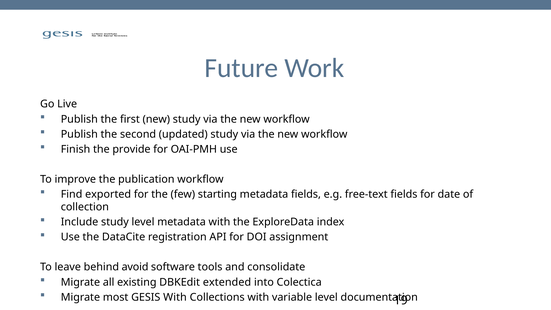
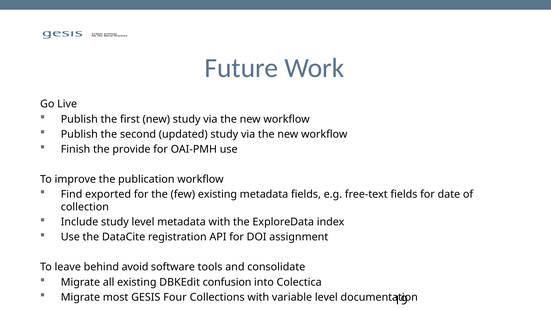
few starting: starting -> existing (217, 194)
extended: extended -> confusion (227, 282)
GESIS With: With -> Four (175, 297)
